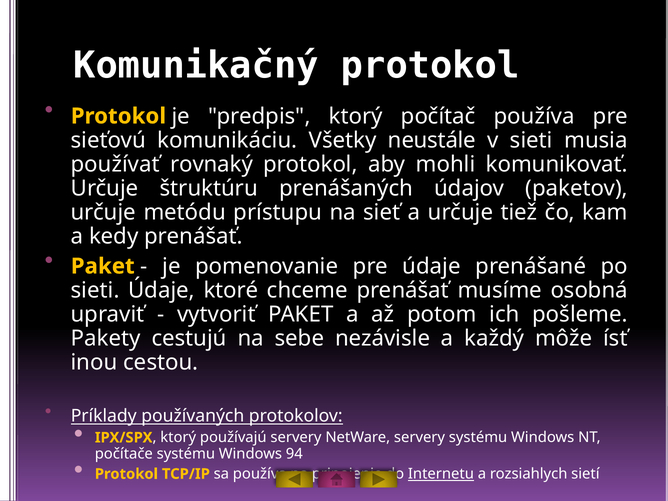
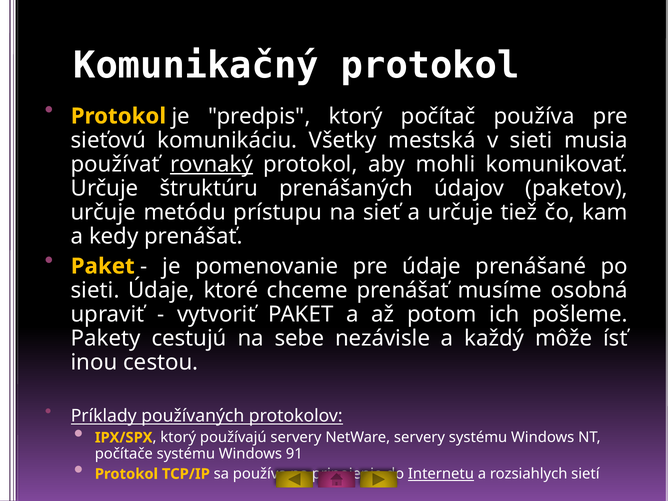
neustále: neustále -> mestská (432, 140)
rovnaký underline: none -> present (212, 164)
94: 94 -> 91 (294, 454)
